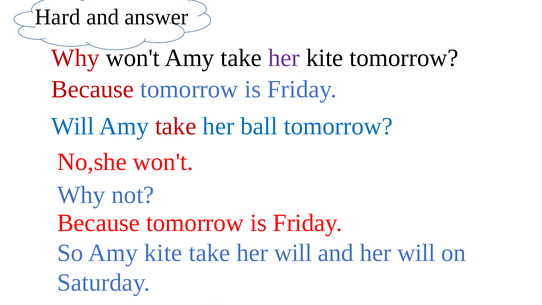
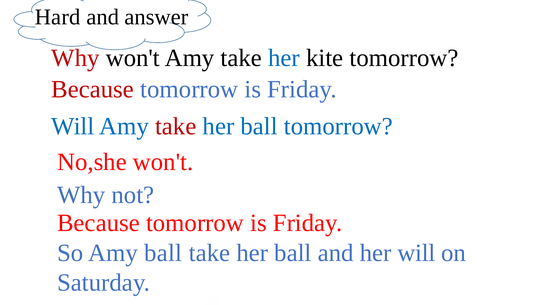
her colour: purple -> blue (284, 58)
Amy kite: kite -> ball (163, 253)
will: will -> ball (293, 253)
